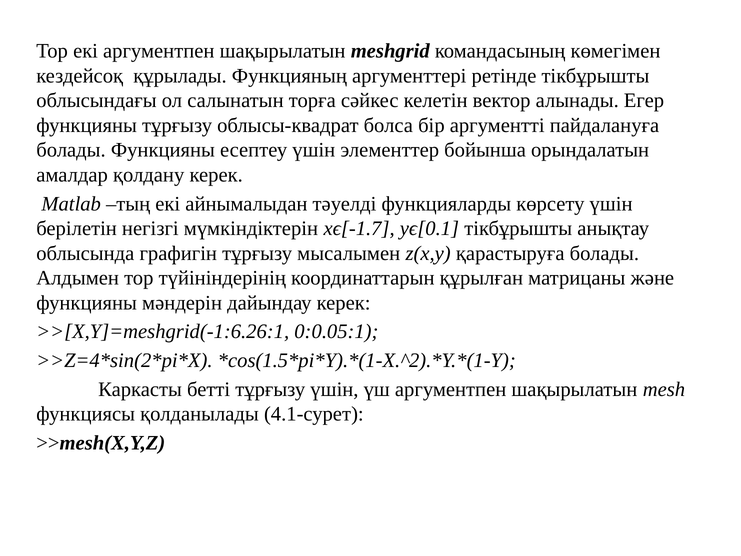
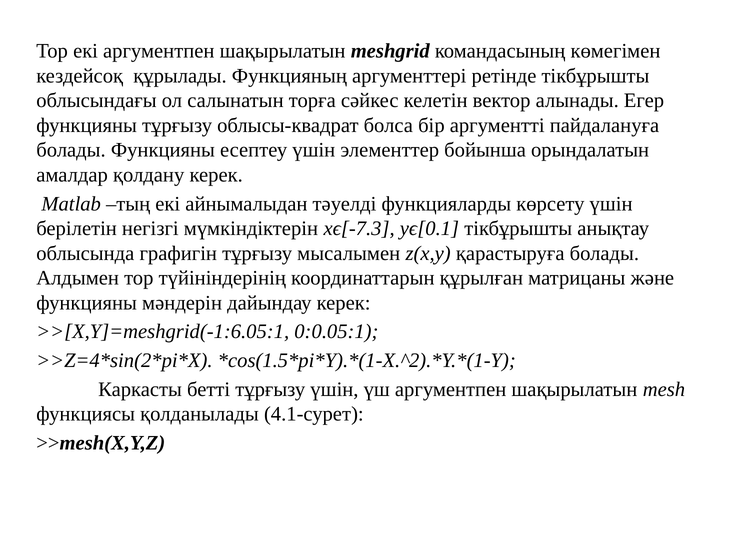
xϵ[-1.7: xϵ[-1.7 -> xϵ[-7.3 (359, 228)
>>[X,Y]=meshgrid(-1:6.26:1: >>[X,Y]=meshgrid(-1:6.26:1 -> >>[X,Y]=meshgrid(-1:6.05:1 (163, 331)
